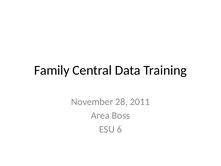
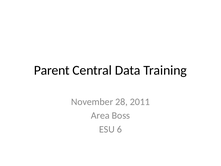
Family: Family -> Parent (52, 70)
